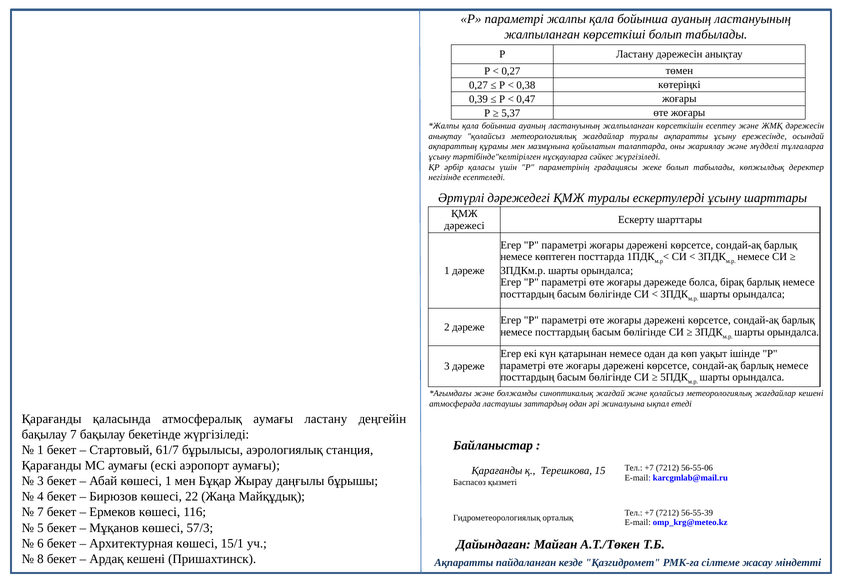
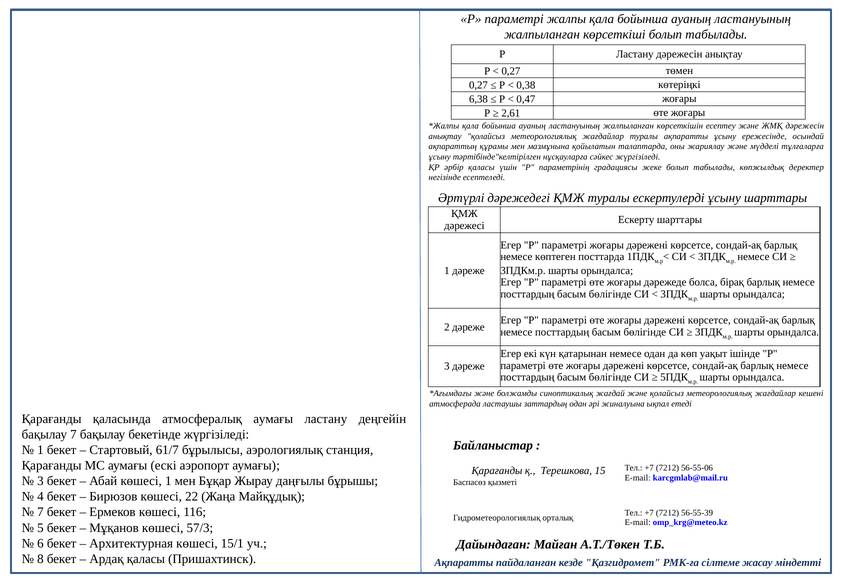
0,39: 0,39 -> 6,38 (478, 99)
5,37: 5,37 -> 2,61 (511, 113)
Ардақ кешені: кешені -> қаласы (146, 559)
